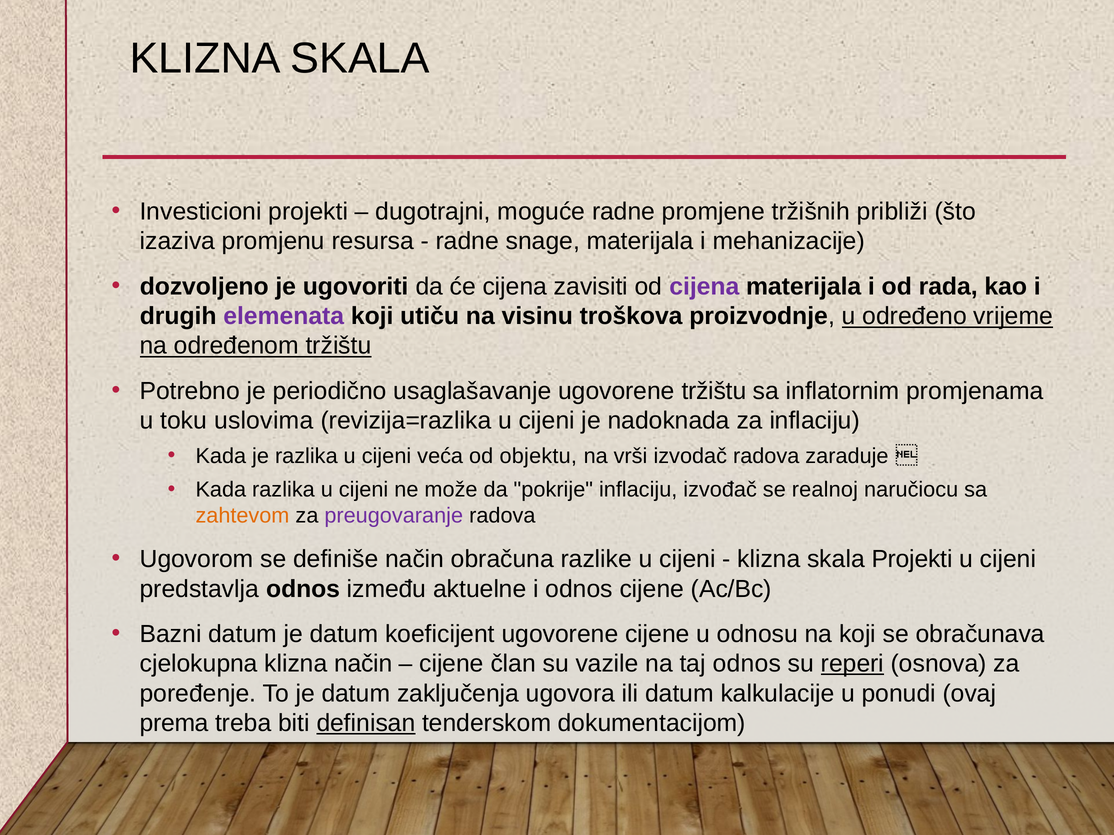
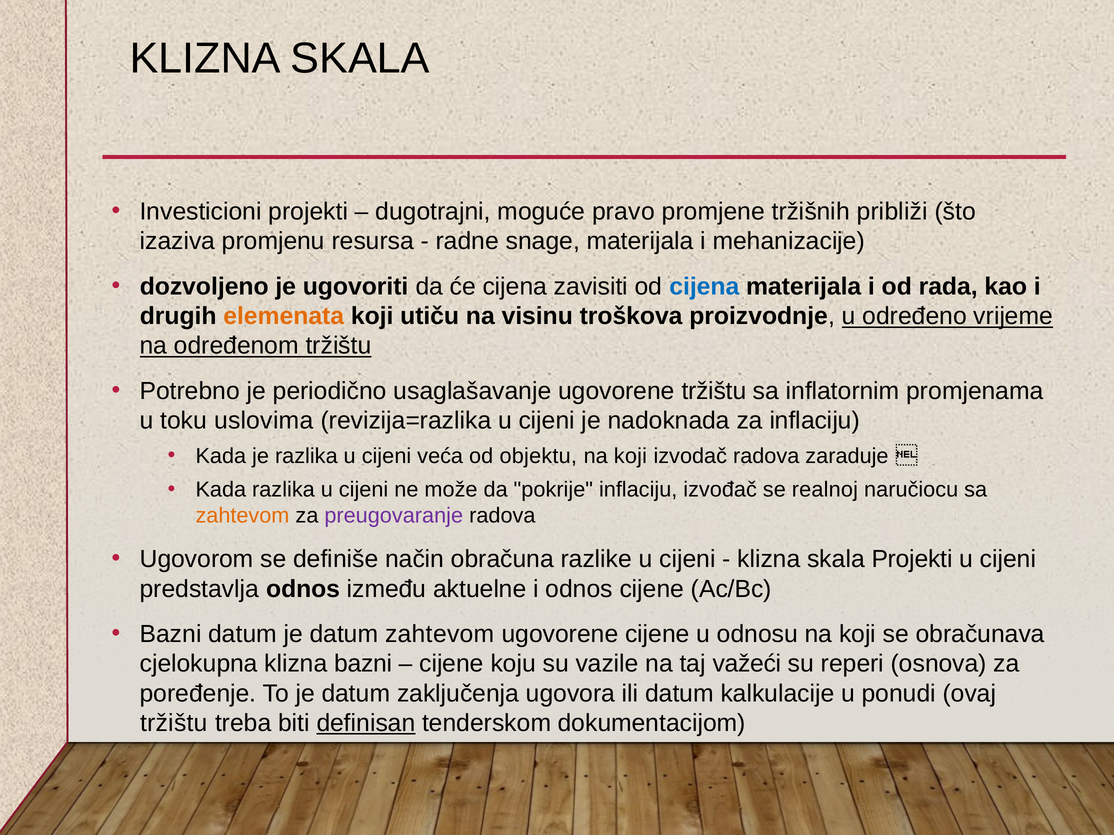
moguće radne: radne -> pravo (623, 212)
cijena colour: purple -> blue (704, 287)
elemenata colour: purple -> orange (284, 316)
vrši: vrši -> koji (630, 456)
datum koeficijent: koeficijent -> zahtevom (440, 634)
klizna način: način -> bazni (363, 664)
član: član -> koju (513, 664)
taj odnos: odnos -> važeći (747, 664)
reperi underline: present -> none (852, 664)
prema: prema -> tržištu (174, 723)
